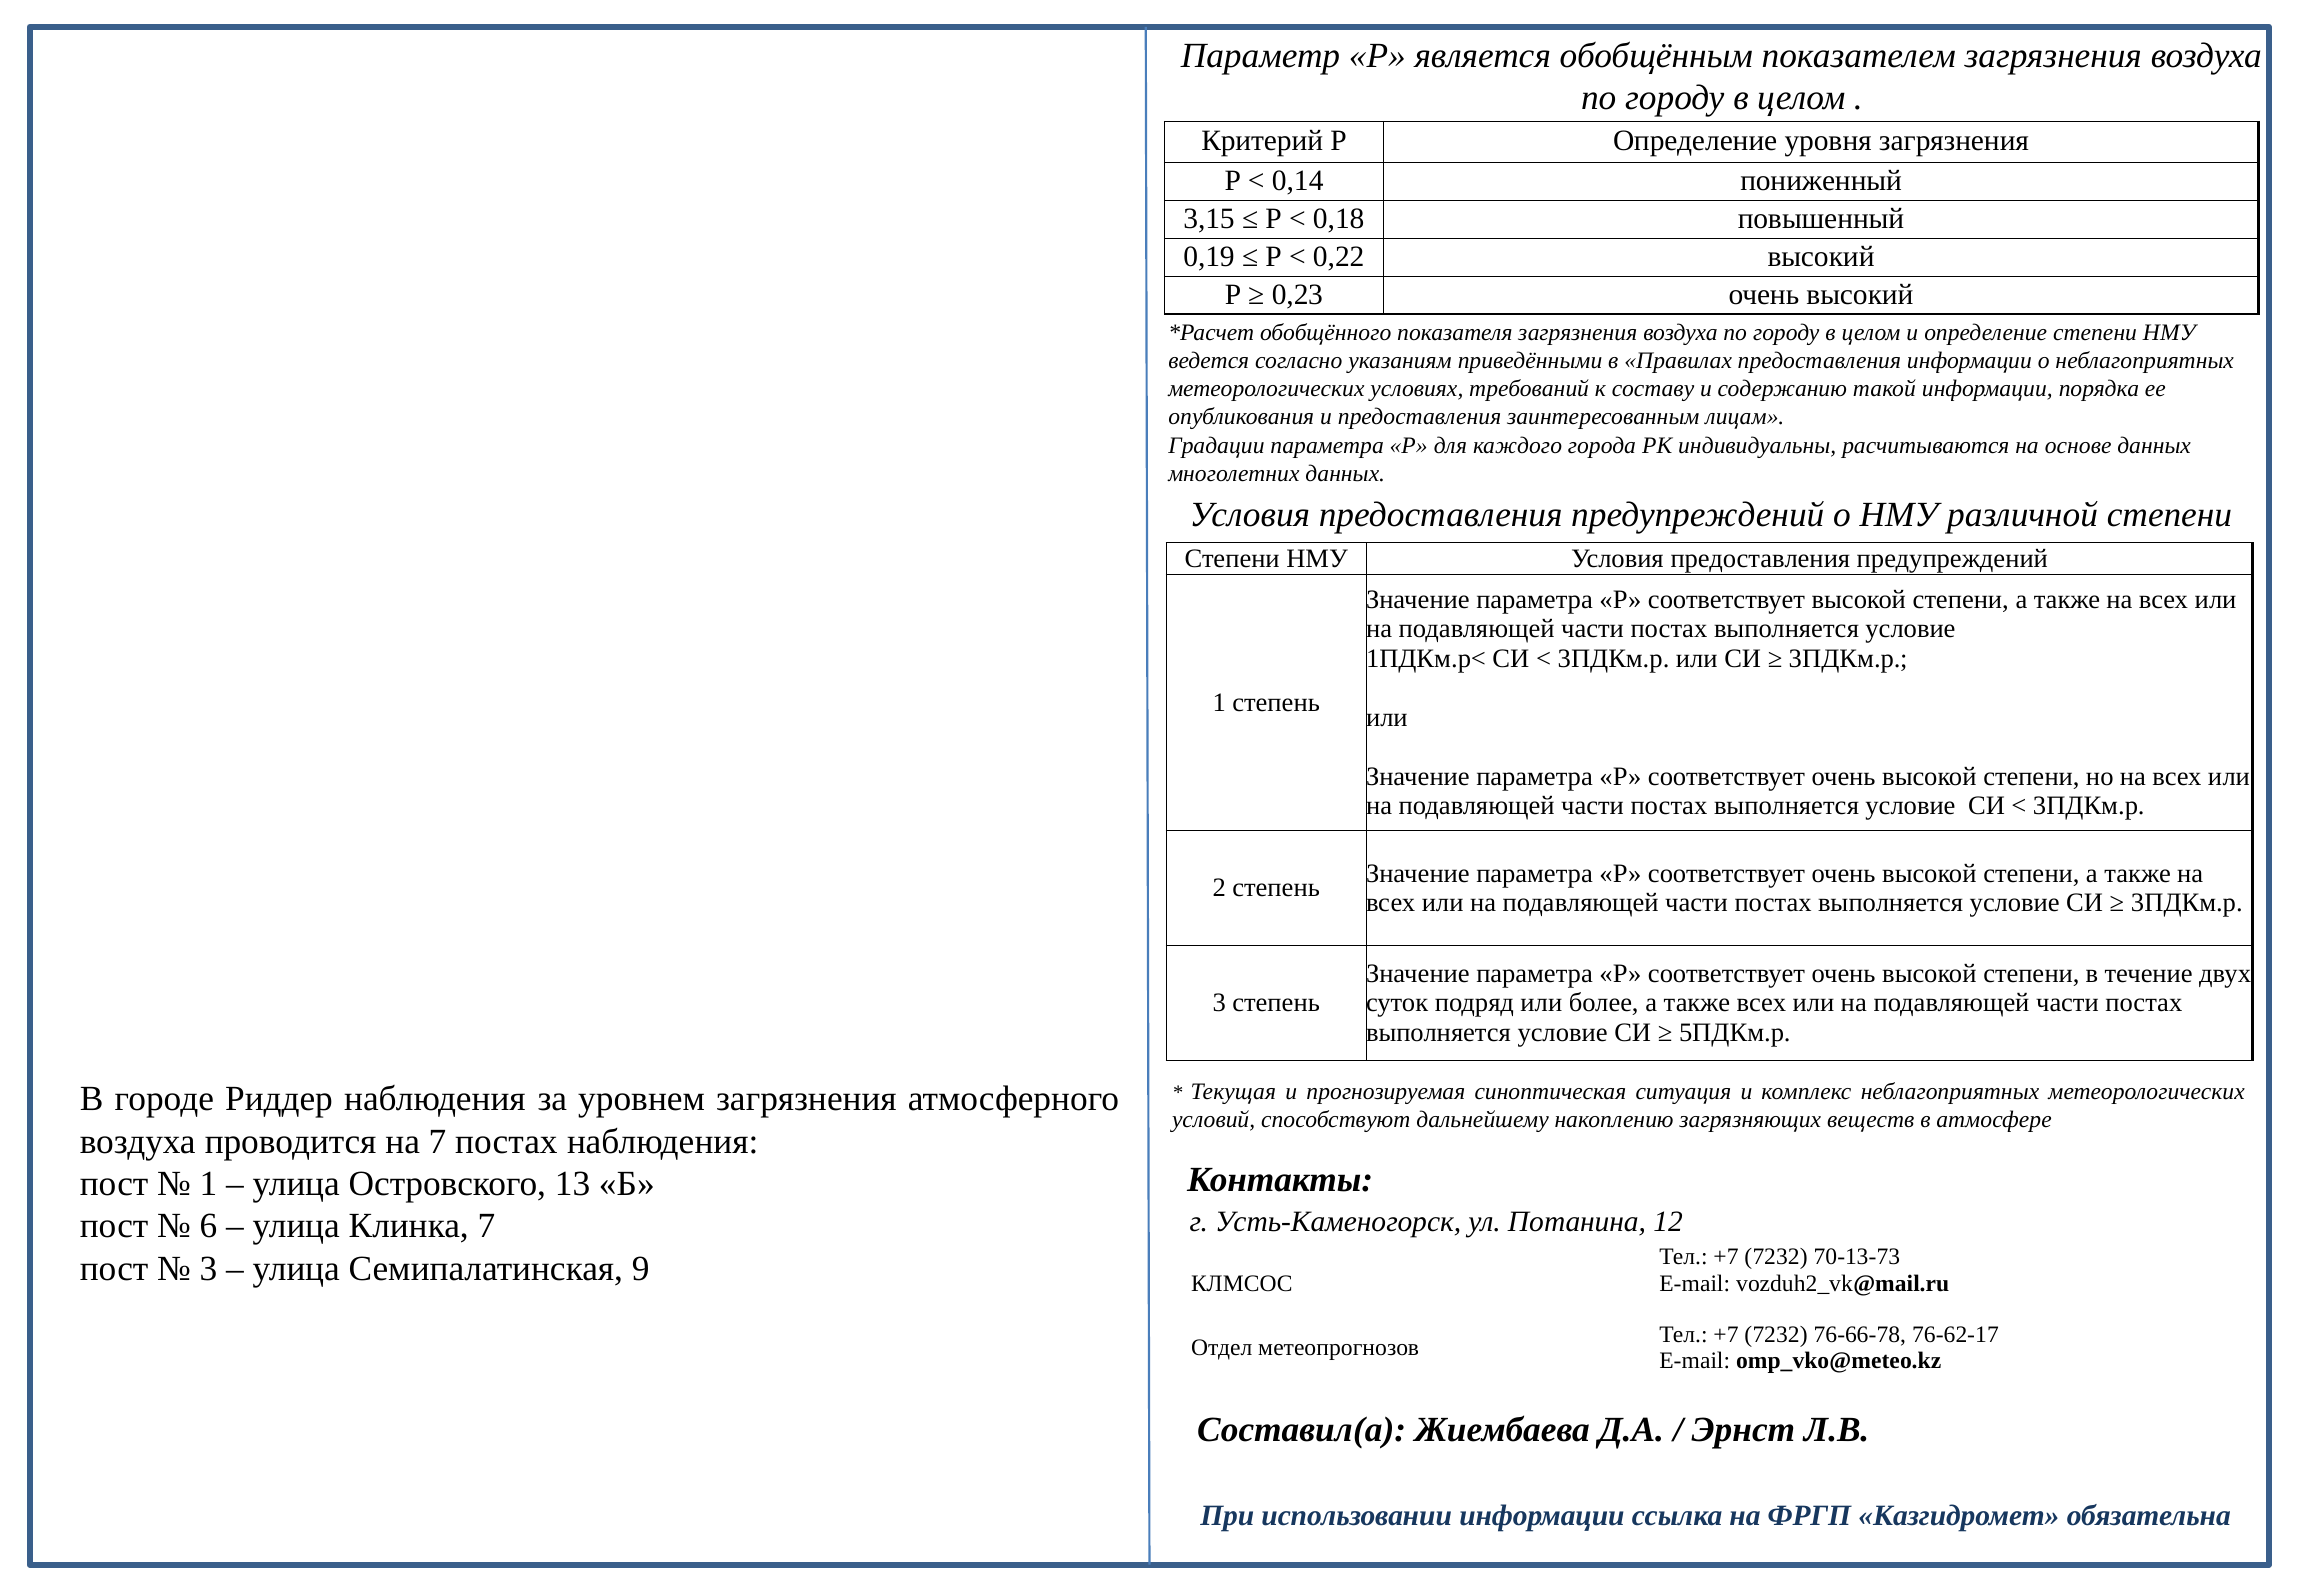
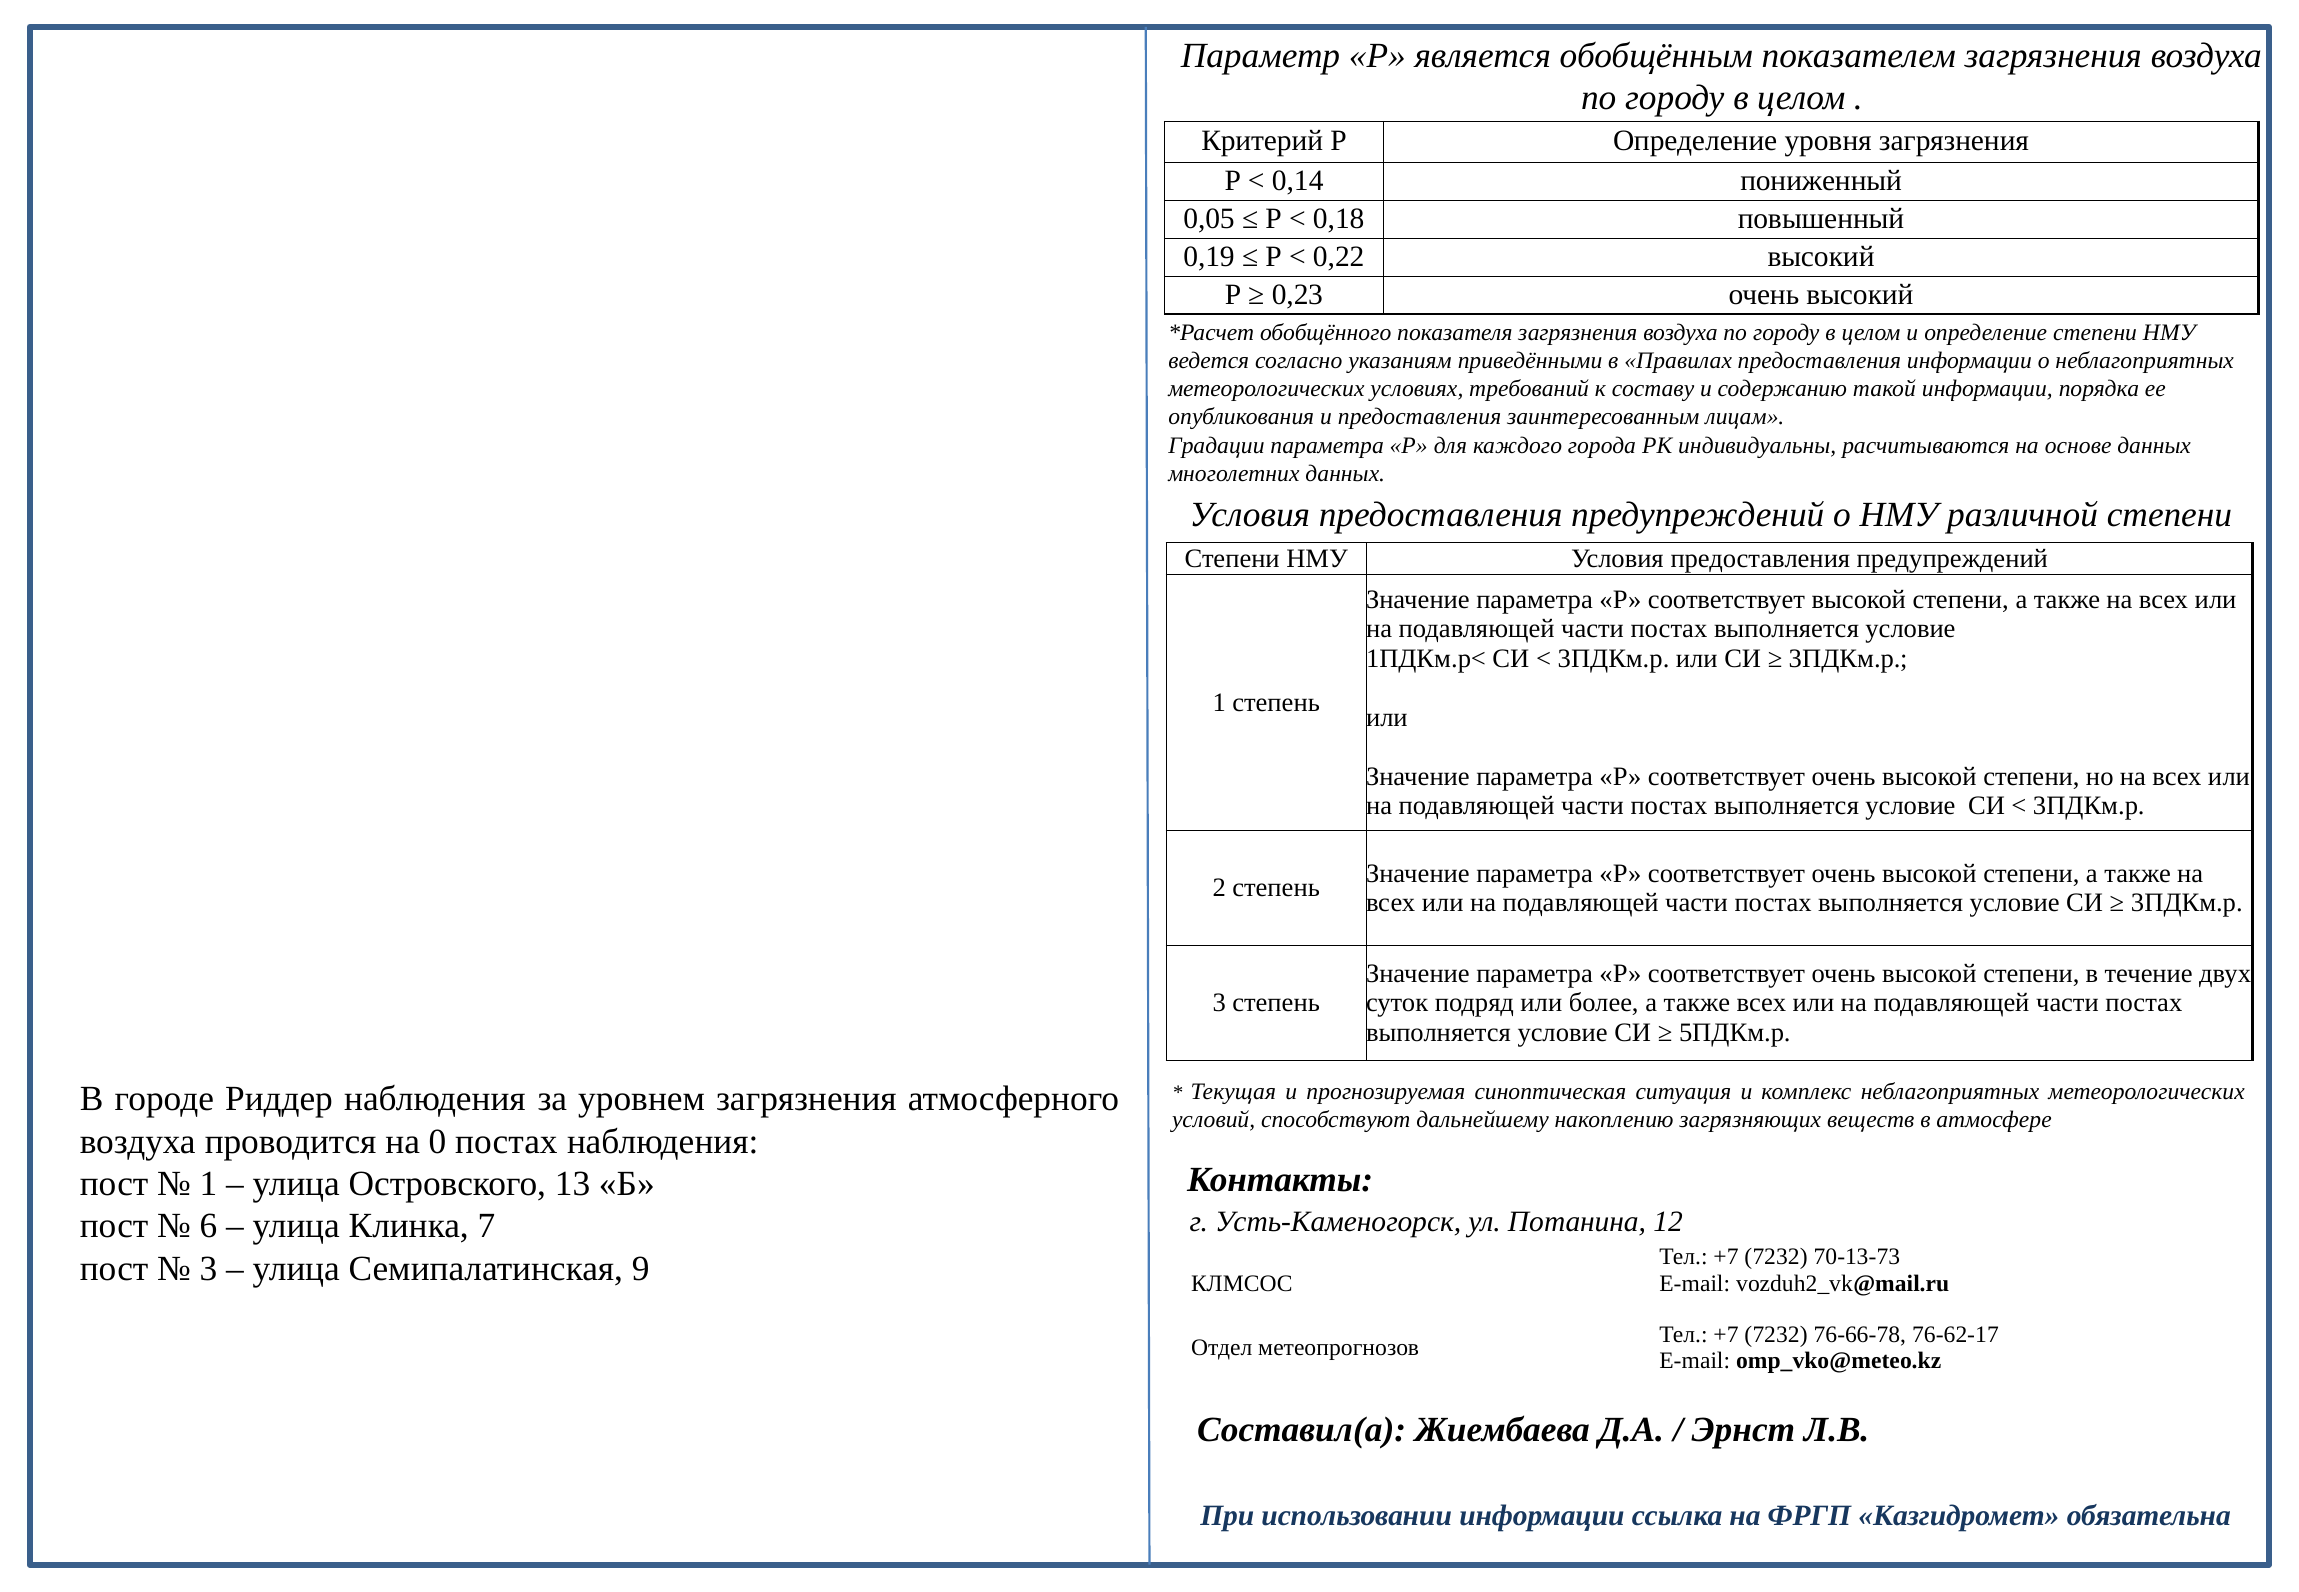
3,15: 3,15 -> 0,05 (1209, 219)
на 7: 7 -> 0 (438, 1141)
